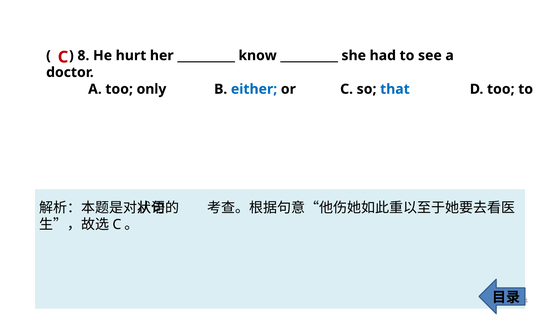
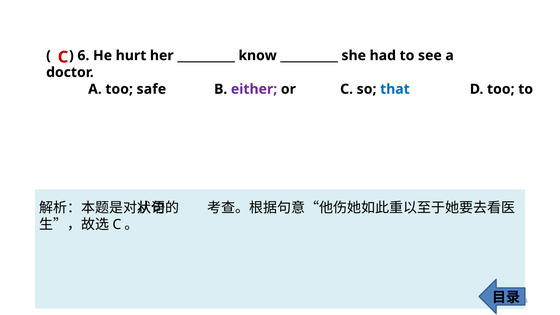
8: 8 -> 6 (83, 56)
only: only -> safe (151, 89)
either colour: blue -> purple (254, 89)
